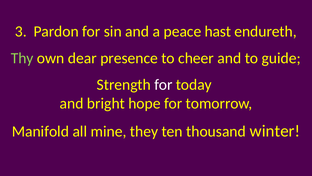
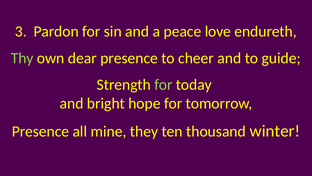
hast: hast -> love (218, 31)
for colour: white -> light green (163, 84)
Manifold: Manifold -> Presence (40, 131)
